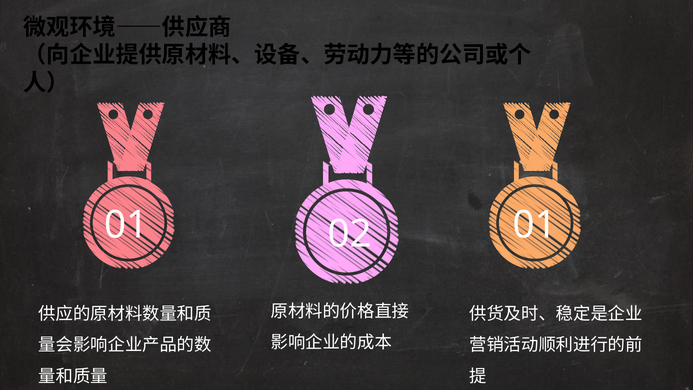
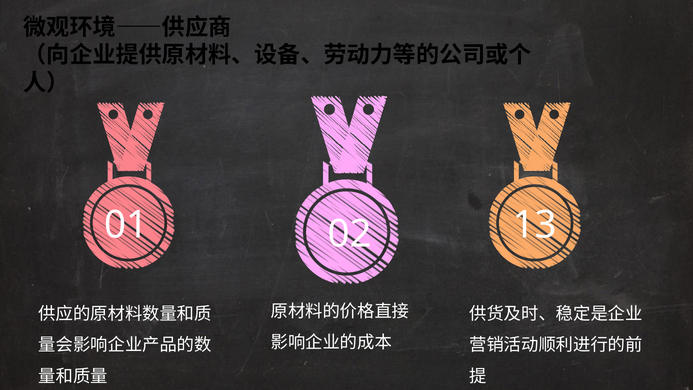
01 01: 01 -> 13 (535, 225)
